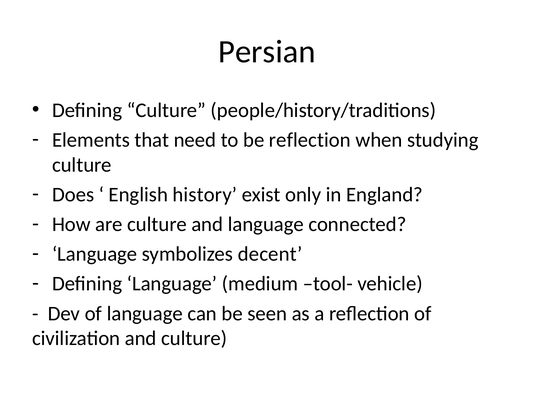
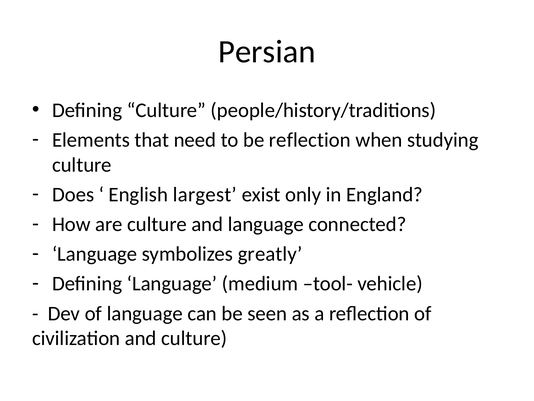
history: history -> largest (205, 194)
decent: decent -> greatly (270, 254)
